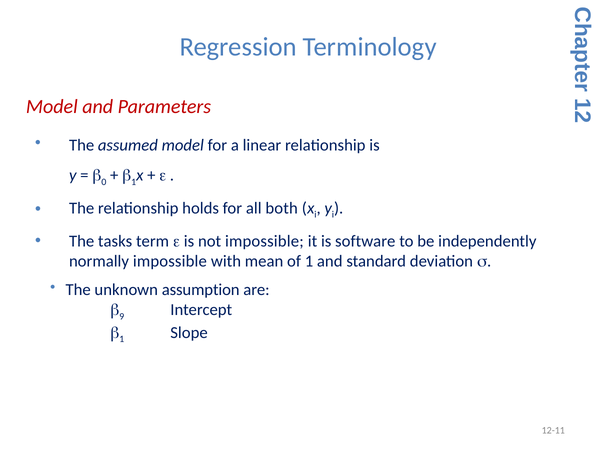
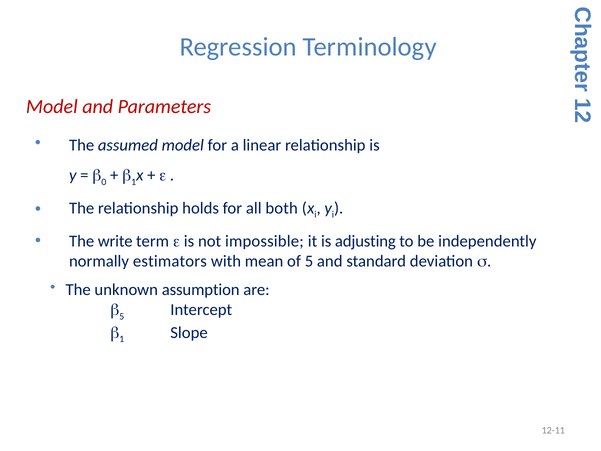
tasks: tasks -> write (115, 241)
software: software -> adjusting (365, 241)
normally impossible: impossible -> estimators (170, 261)
of 1: 1 -> 5 (309, 261)
9: 9 -> 5 (122, 316)
